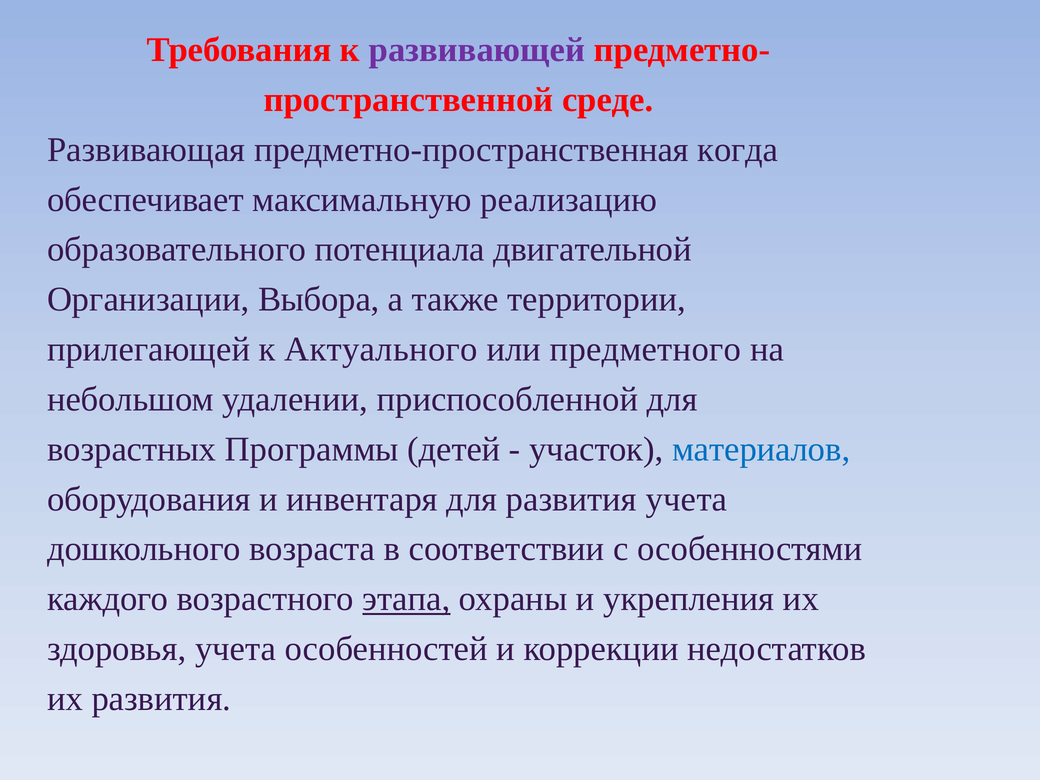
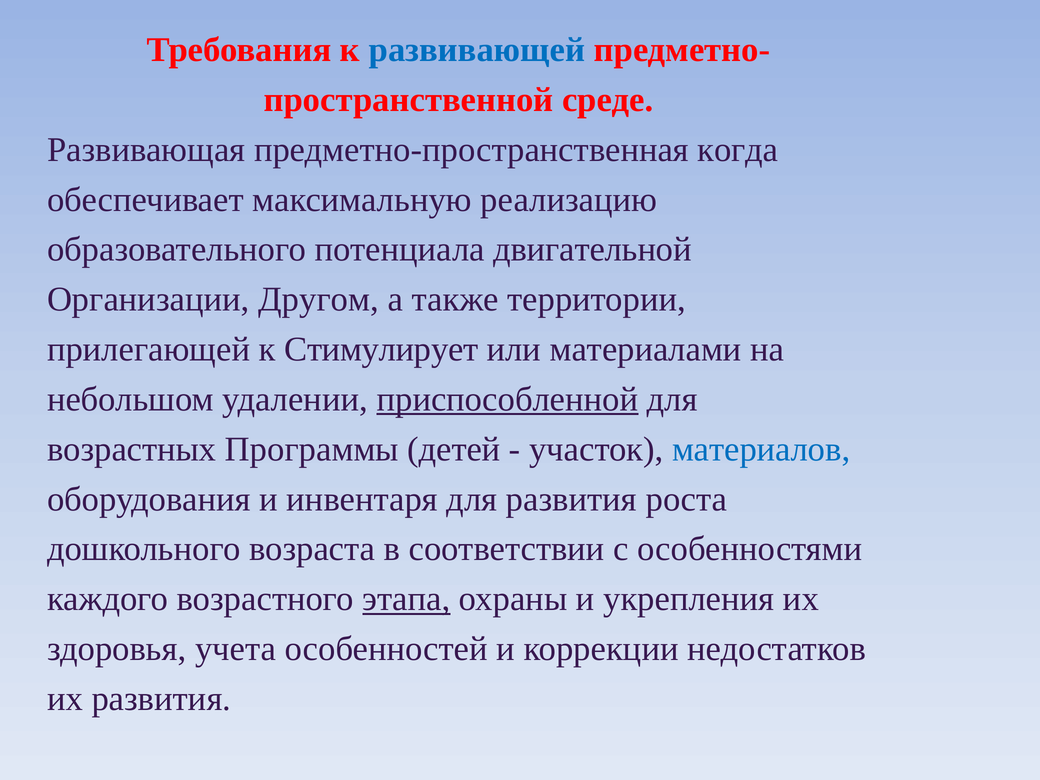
развивающей colour: purple -> blue (477, 50)
Выбора: Выбора -> Другом (319, 299)
Актуального: Актуального -> Стимулирует (381, 349)
предметного: предметного -> материалами (646, 349)
приспособленной underline: none -> present (507, 399)
развития учета: учета -> роста (686, 499)
